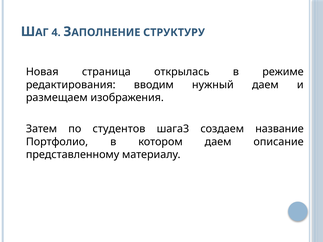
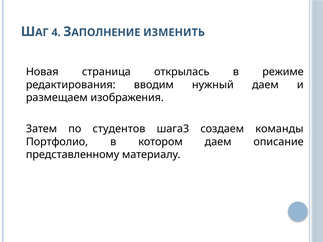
СТРУКТУРУ: СТРУКТУРУ -> ИЗМЕНИТЬ (174, 33)
название: название -> команды (279, 129)
